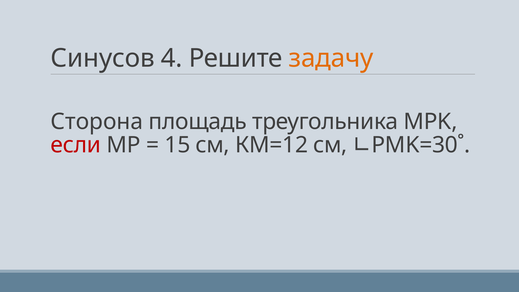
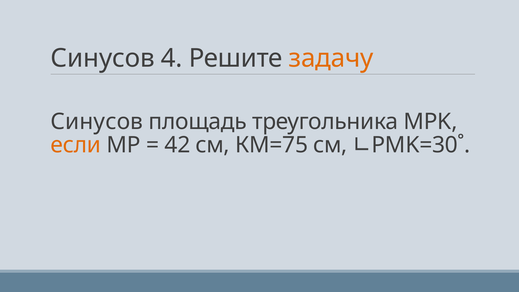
Сторона: Сторона -> Синусов (97, 122)
если colour: red -> orange (76, 145)
15: 15 -> 42 (177, 145)
КМ=12: КМ=12 -> КМ=75 (272, 145)
